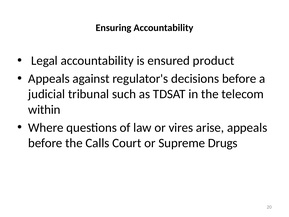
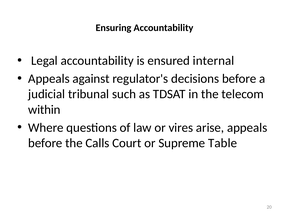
product: product -> internal (214, 61)
Drugs: Drugs -> Table (223, 143)
